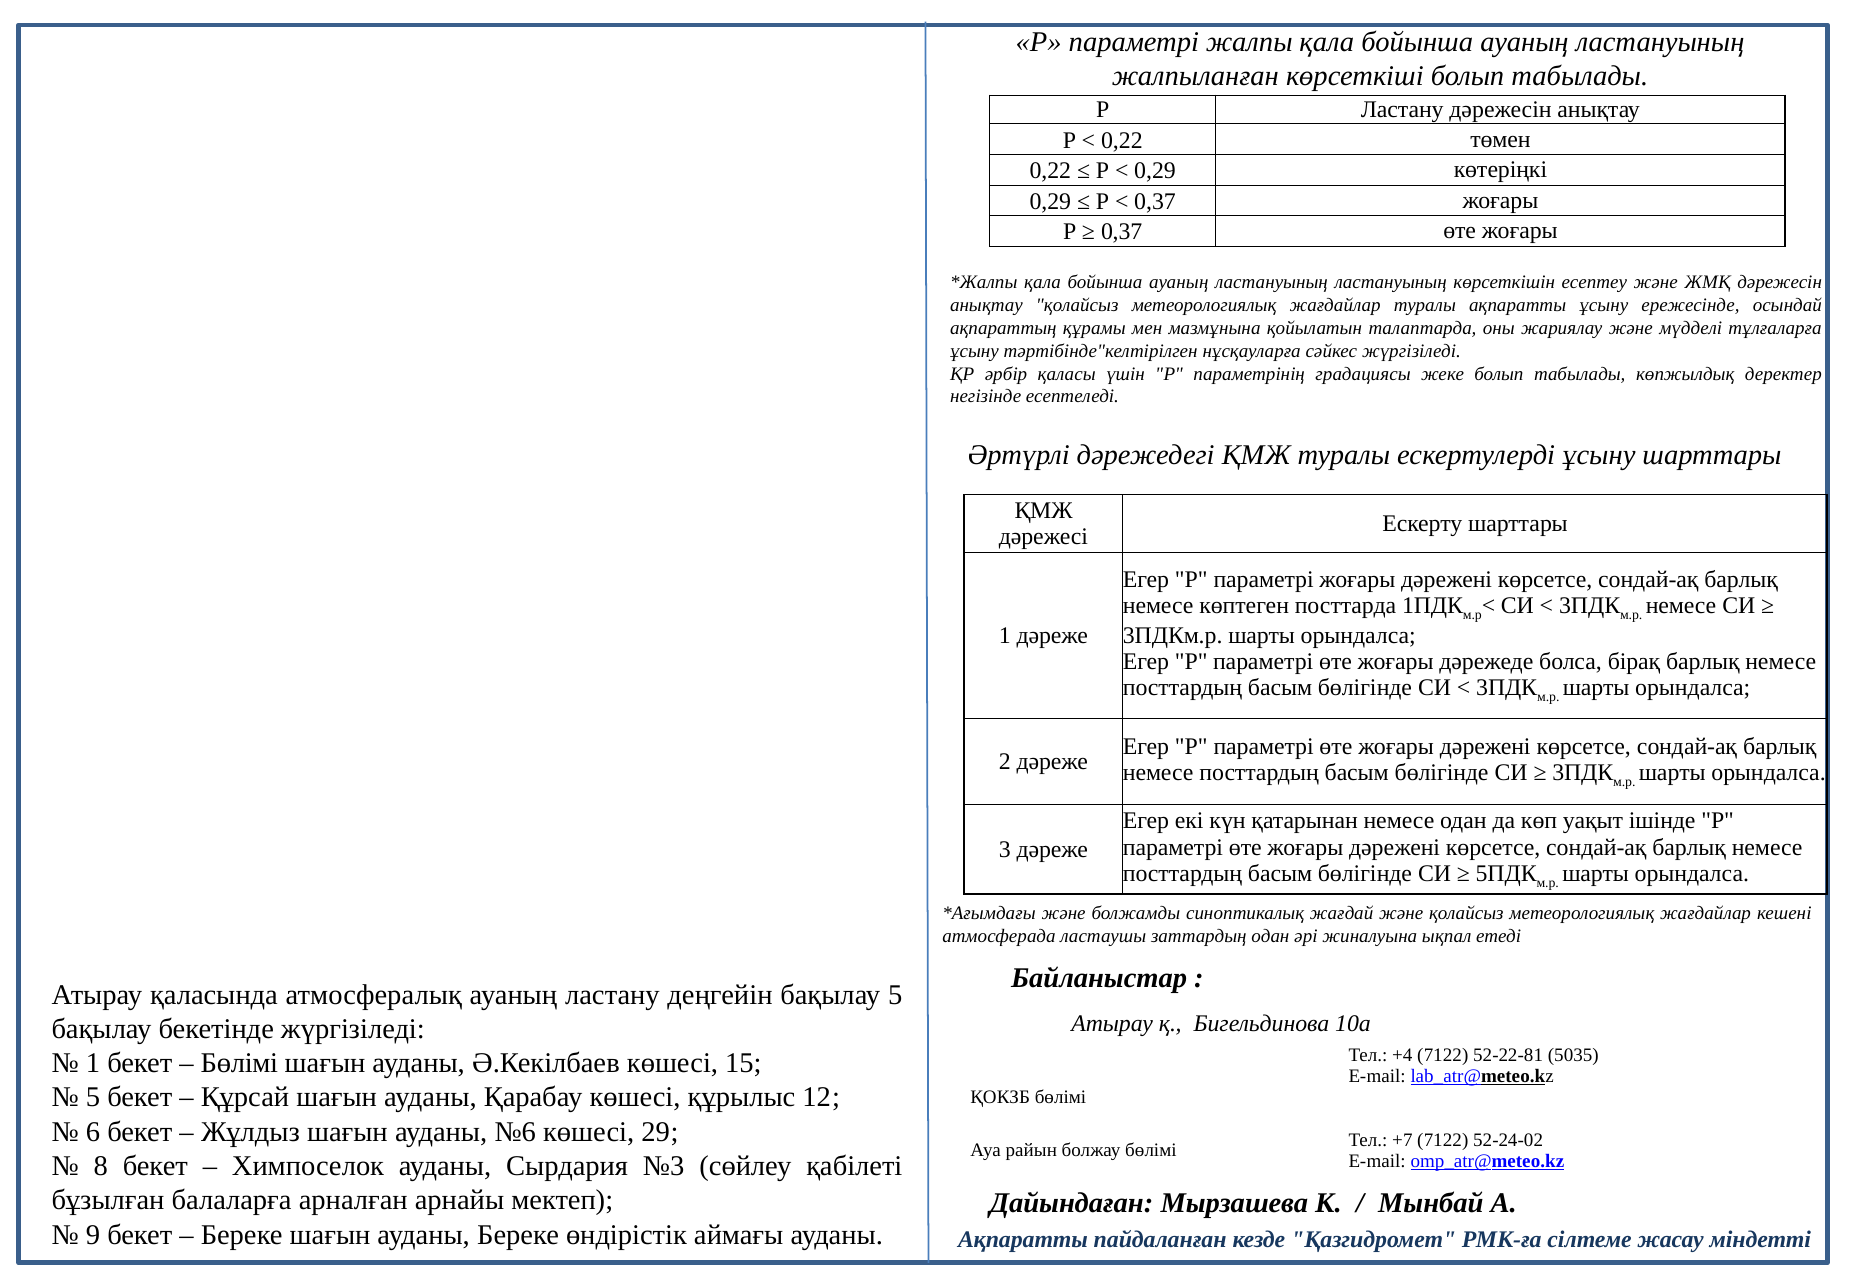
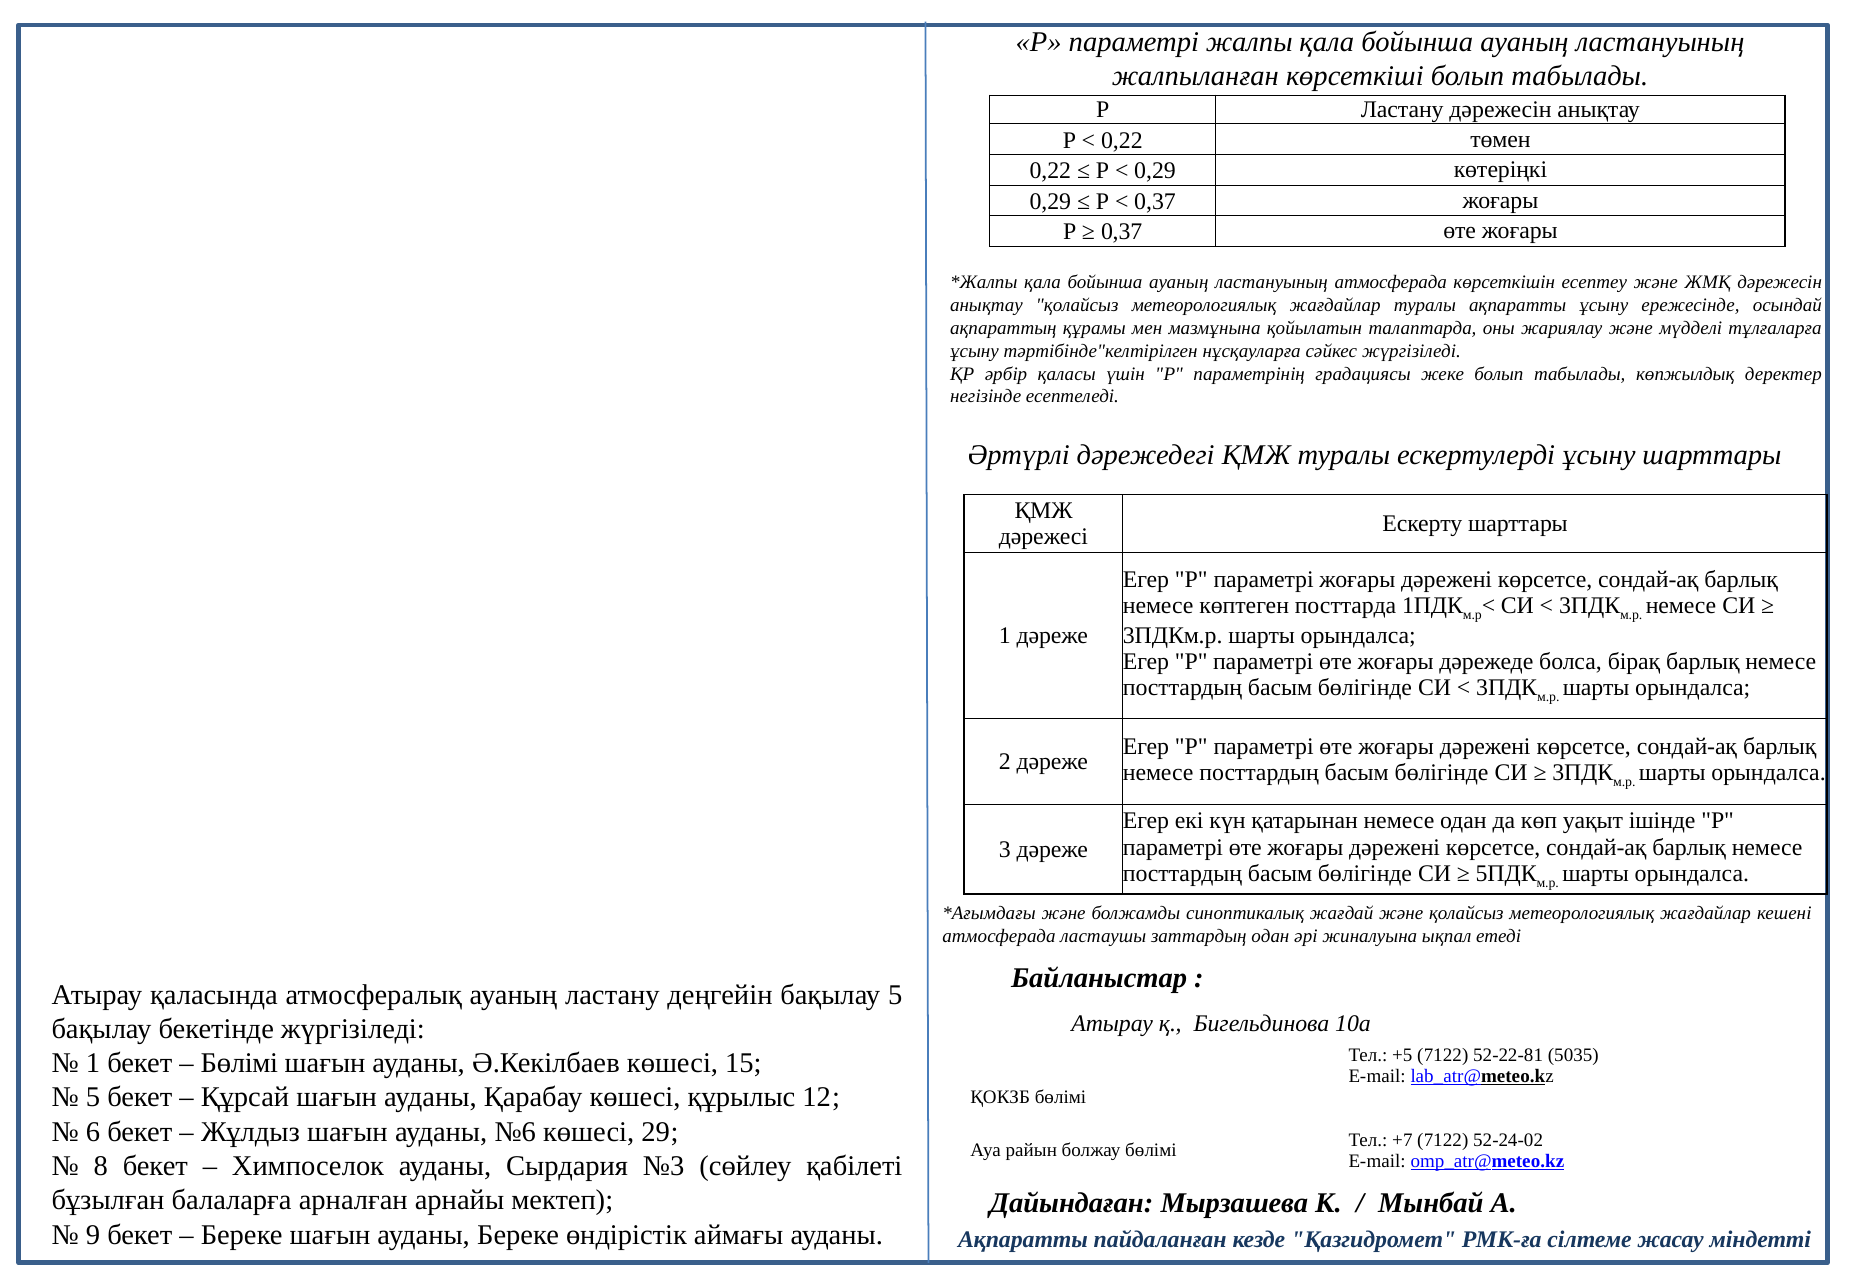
ластануының ластануының: ластануының -> атмосферада (1391, 283)
+4: +4 -> +5 (1402, 1055)
